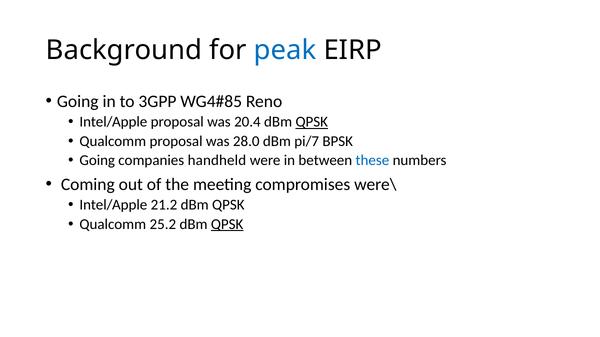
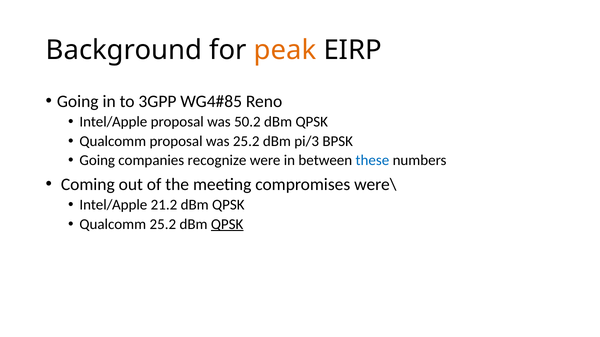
peak colour: blue -> orange (285, 50)
20.4: 20.4 -> 50.2 (247, 122)
QPSK underline: present -> none (312, 122)
was 28.0: 28.0 -> 25.2 (246, 141)
pi/7: pi/7 -> pi/3 (307, 141)
handheld: handheld -> recognize (217, 161)
